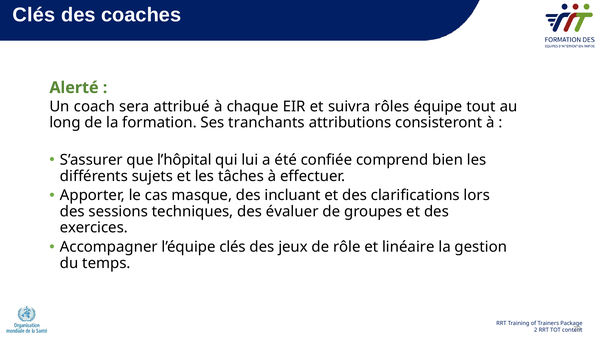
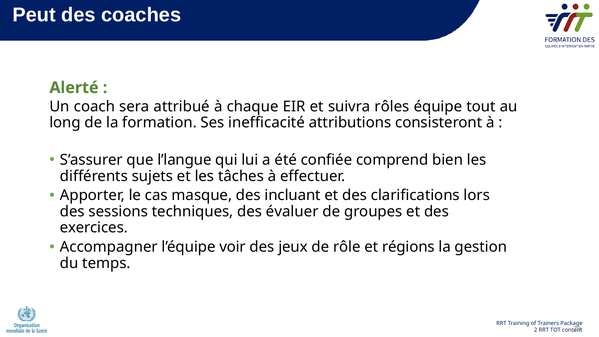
Clés: Clés -> Peut (34, 15)
tranchants: tranchants -> inefficacité (267, 123)
l’hôpital: l’hôpital -> l’langue (184, 160)
l’équipe clés: clés -> voir (233, 247)
linéaire: linéaire -> régions (408, 247)
